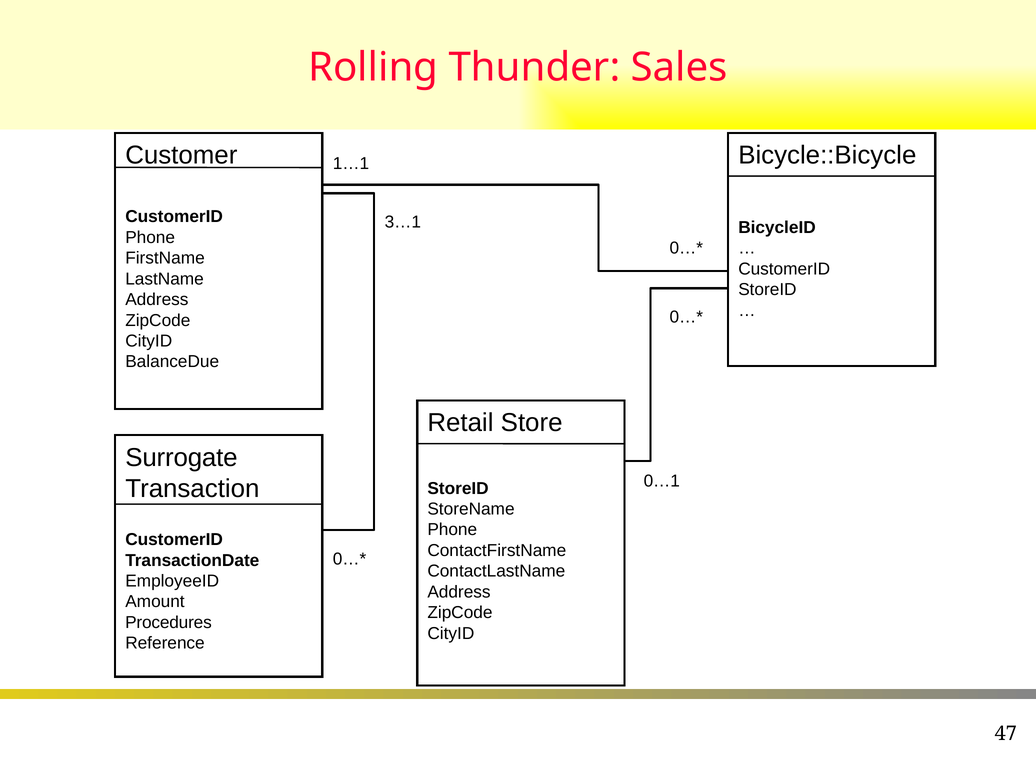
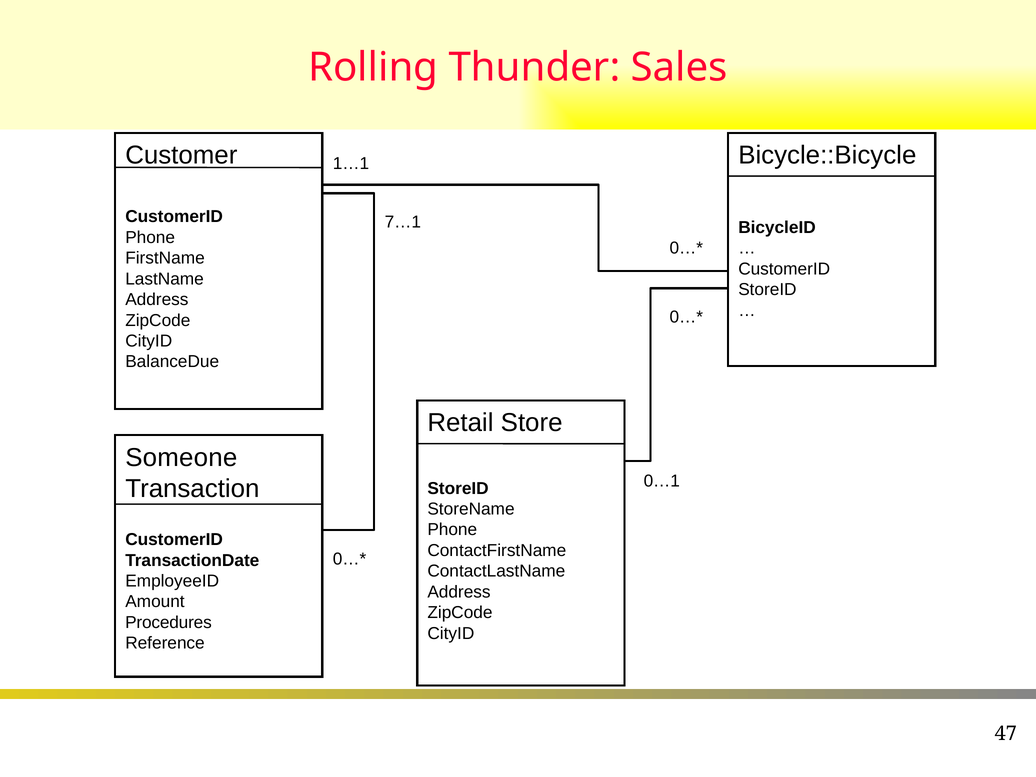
3…1: 3…1 -> 7…1 (403, 222)
Surrogate: Surrogate -> Someone (181, 457)
